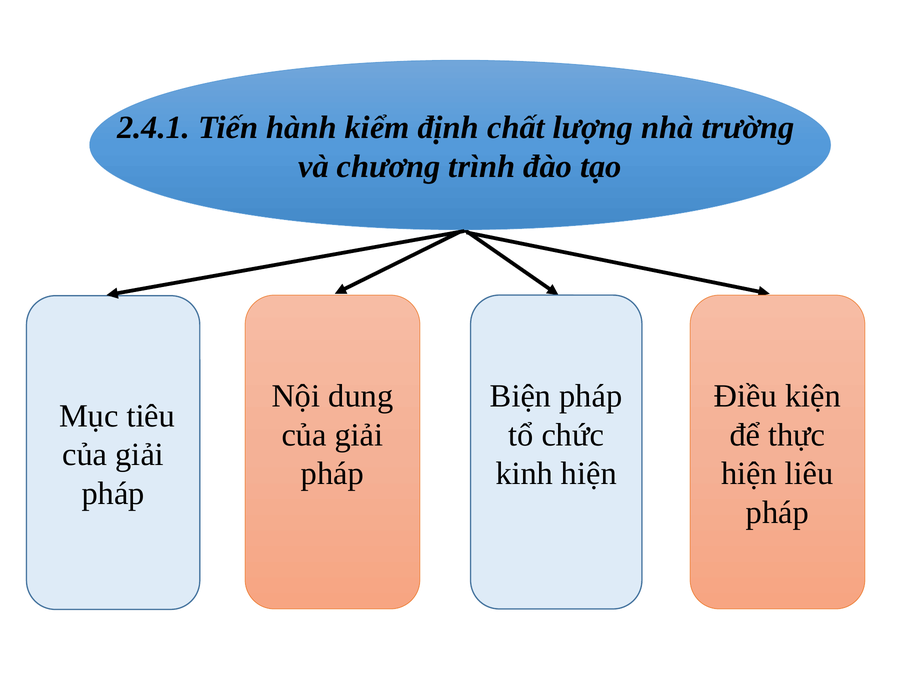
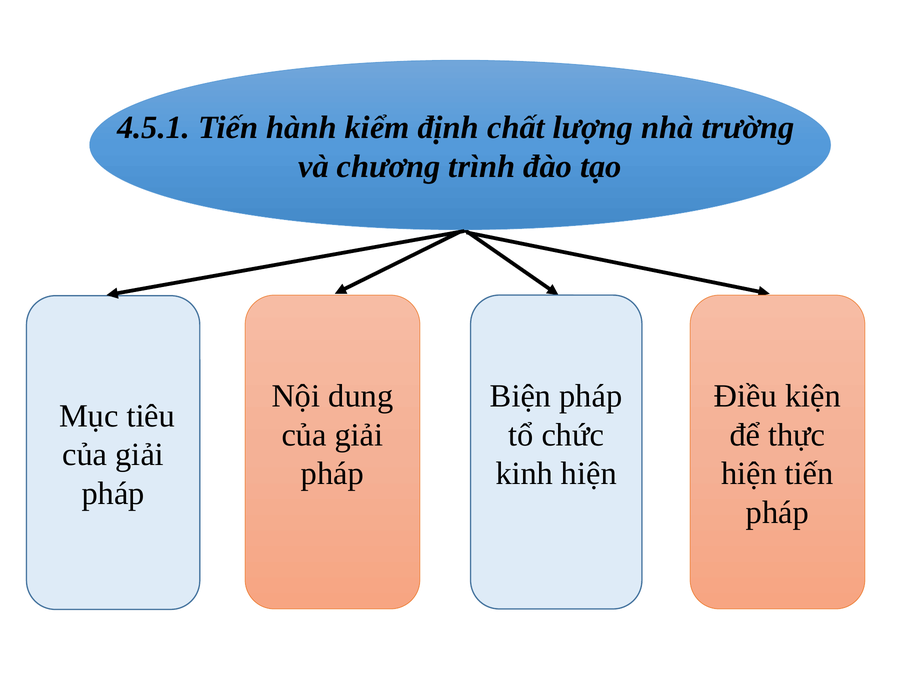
2.4.1: 2.4.1 -> 4.5.1 (154, 128)
hiện liêu: liêu -> tiến (809, 474)
